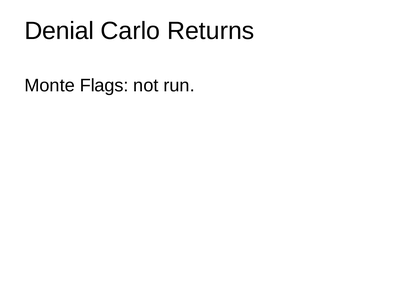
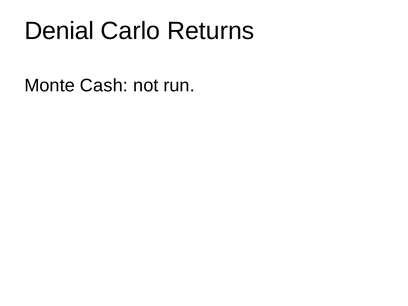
Flags: Flags -> Cash (104, 86)
